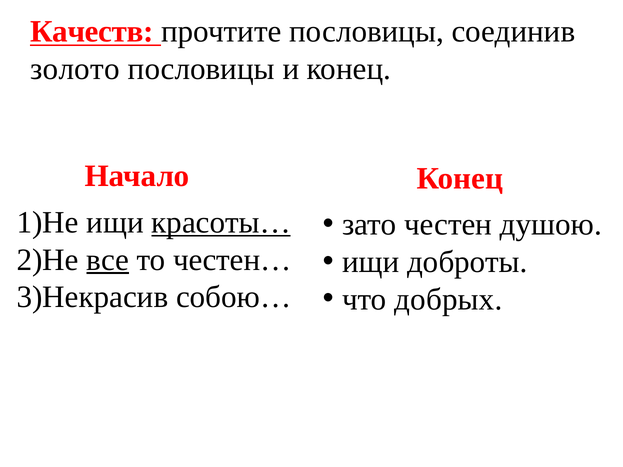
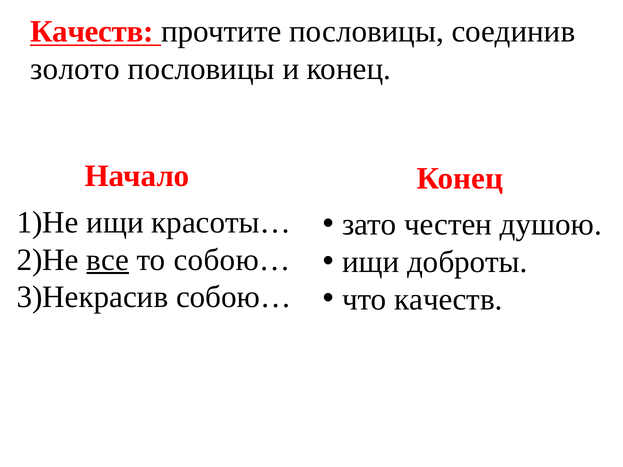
красоты… underline: present -> none (221, 222)
то честен…: честен… -> собою… (232, 260)
что добрых: добрых -> качеств (448, 299)
